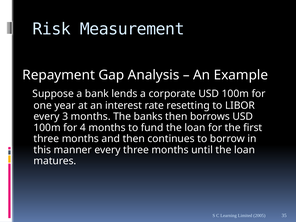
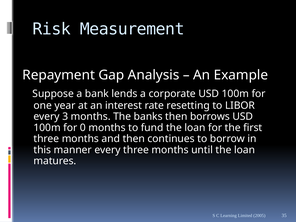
4: 4 -> 0 (83, 128)
